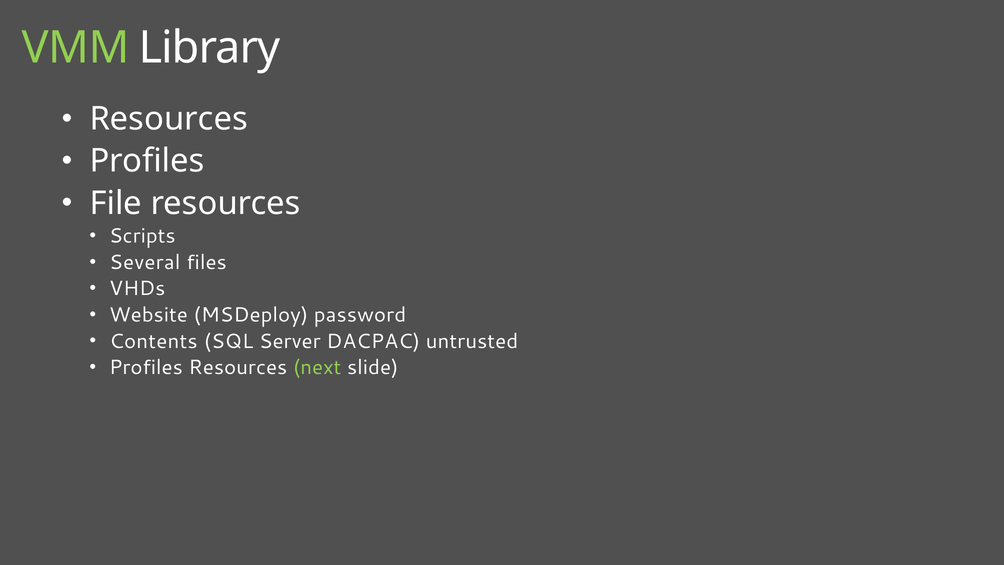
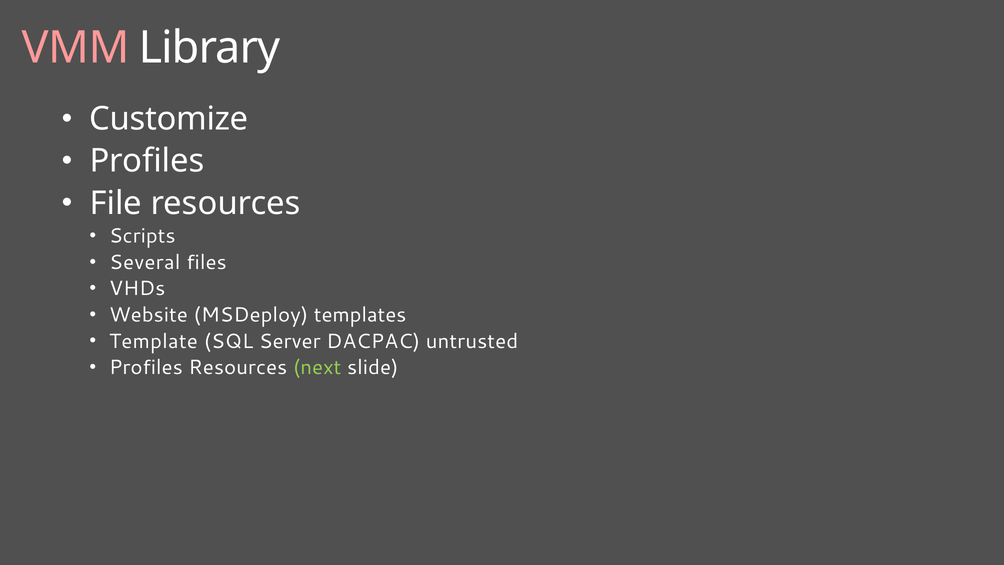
VMM colour: light green -> pink (76, 48)
Resources: Resources -> Customize (169, 119)
password: password -> templates (360, 315)
Contents: Contents -> Template (153, 341)
